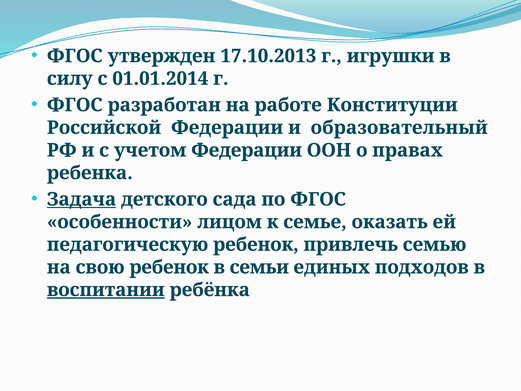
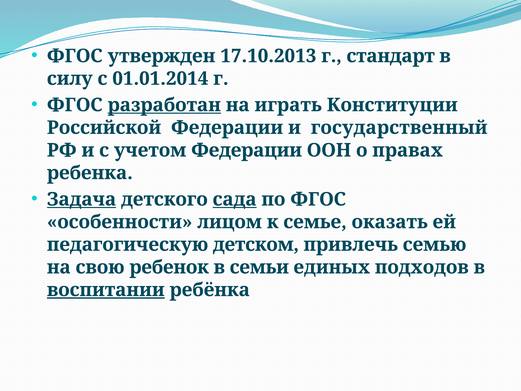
игрушки: игрушки -> стандарт (391, 56)
разработан underline: none -> present (164, 105)
работе: работе -> играть (288, 105)
образовательный: образовательный -> государственный (399, 128)
сада underline: none -> present (235, 199)
педагогическую ребенок: ребенок -> детском (256, 244)
